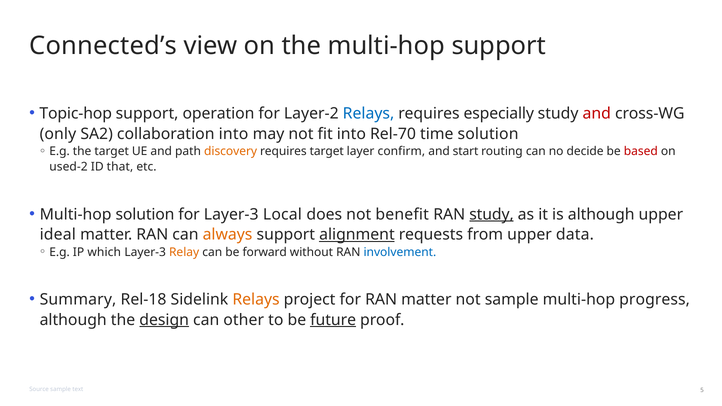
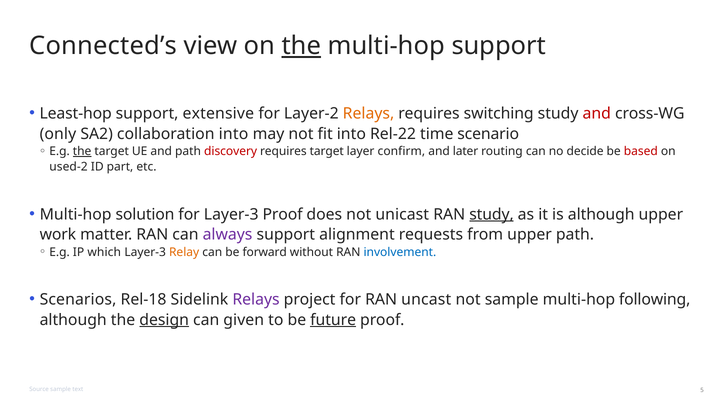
the underline: none -> present (301, 46)
Topic-hop: Topic-hop -> Least-hop (76, 114)
operation: operation -> extensive (218, 114)
Relays colour: blue -> orange (368, 114)
especially: especially -> switching (499, 114)
Rel-70: Rel-70 -> Rel-22 (393, 134)
time solution: solution -> scenario (488, 134)
the underline: none -> present (82, 151)
discovery colour: orange -> red (231, 151)
start: start -> later (466, 151)
that: that -> part (120, 167)
Layer-3 Local: Local -> Proof (283, 214)
benefit: benefit -> unicast (402, 214)
ideal: ideal -> work (58, 235)
always colour: orange -> purple (228, 235)
alignment underline: present -> none (357, 235)
upper data: data -> path (575, 235)
Summary: Summary -> Scenarios (78, 300)
Relays colour: orange -> purple (256, 300)
RAN matter: matter -> uncast (426, 300)
progress: progress -> following (655, 300)
other: other -> given (244, 320)
